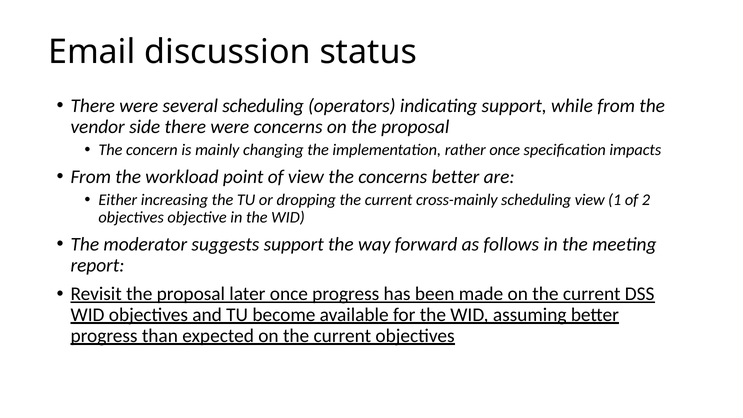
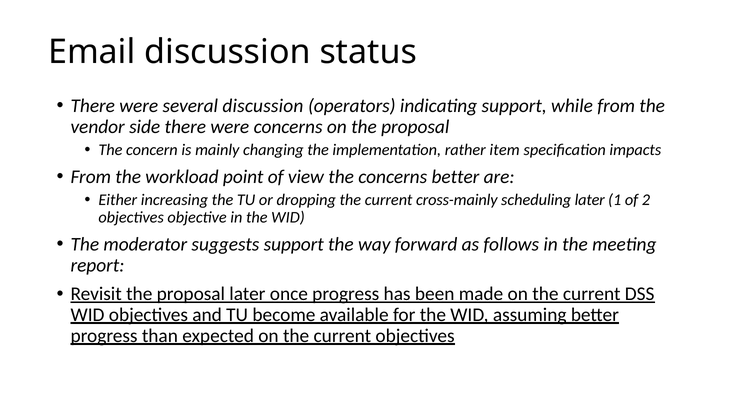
several scheduling: scheduling -> discussion (263, 106)
rather once: once -> item (505, 150)
scheduling view: view -> later (590, 200)
